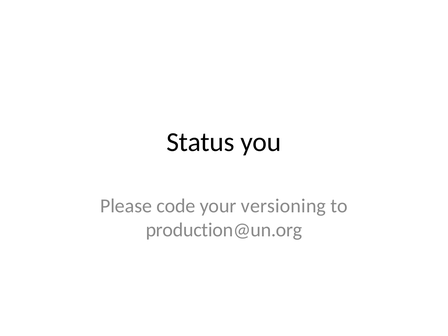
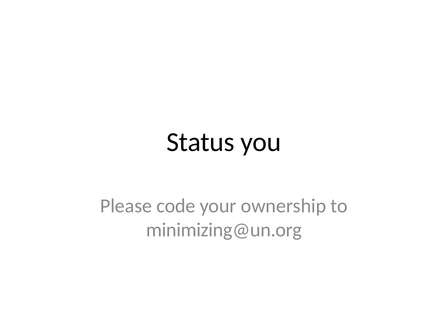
versioning: versioning -> ownership (284, 206)
production@un.org: production@un.org -> minimizing@un.org (224, 230)
